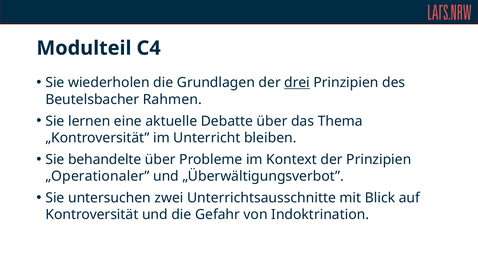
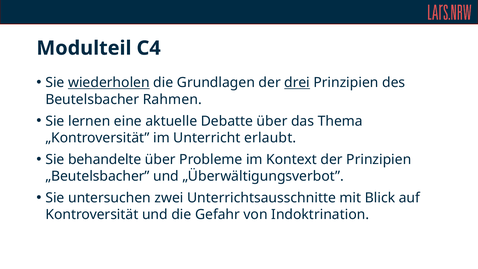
wiederholen underline: none -> present (109, 83)
bleiben: bleiben -> erlaubt (270, 138)
„Operationaler: „Operationaler -> „Beutelsbacher (97, 176)
